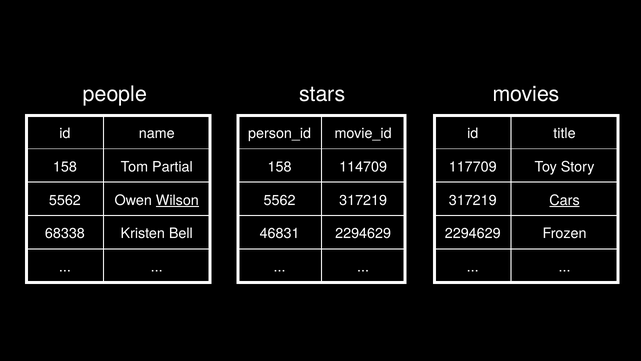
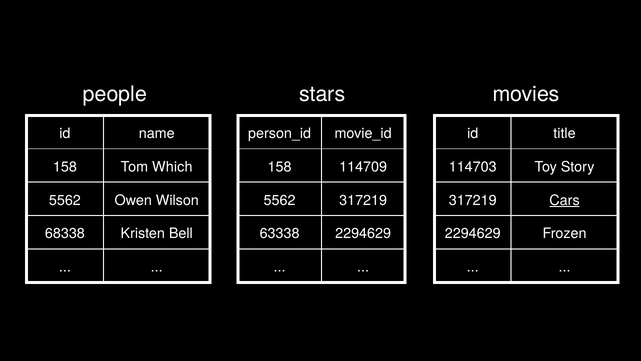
Partial: Partial -> Which (172, 167)
117709: 117709 -> 114703 (473, 167)
Wilson underline: present -> none (177, 200)
46831: 46831 -> 63338 (280, 233)
